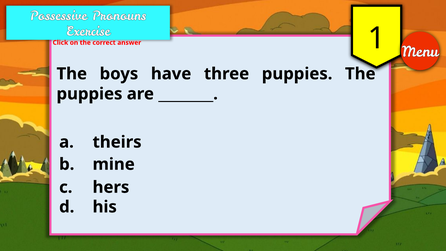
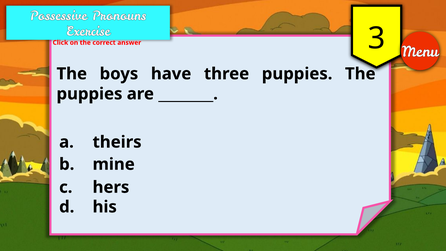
1: 1 -> 3 (377, 38)
